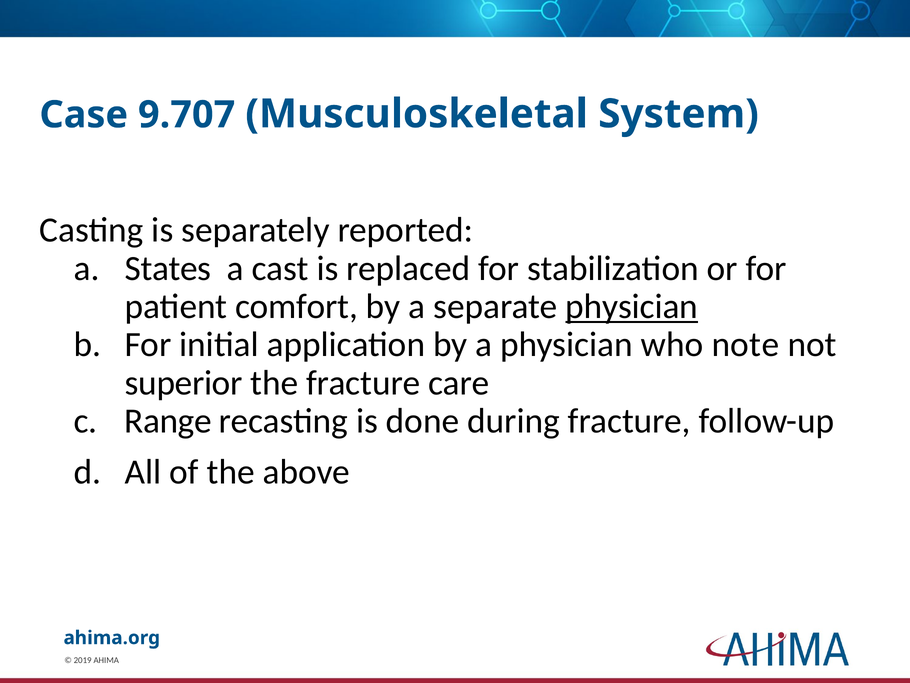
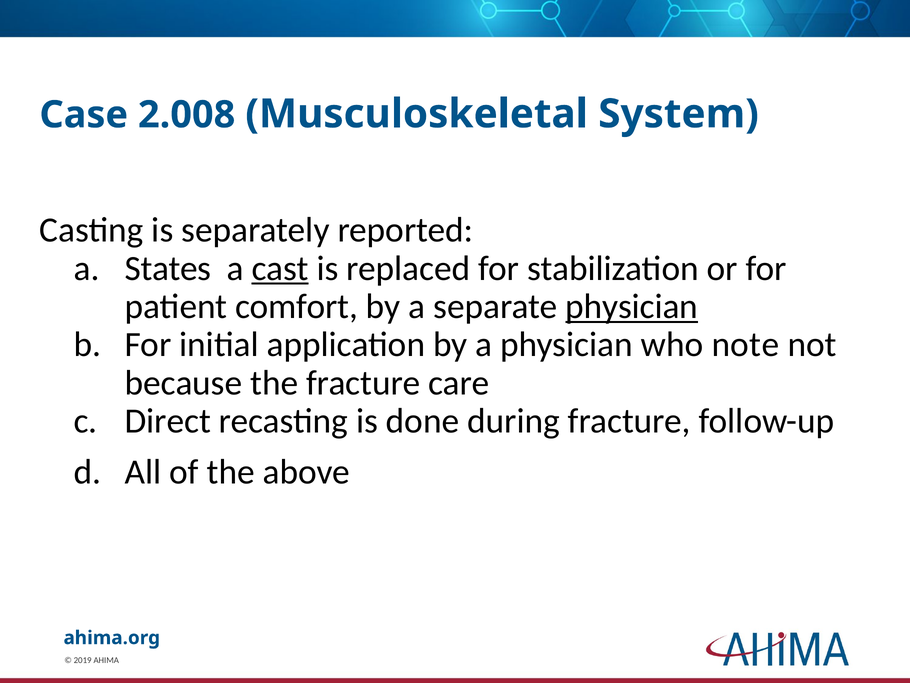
9.707: 9.707 -> 2.008 (187, 115)
cast underline: none -> present (280, 268)
superior: superior -> because (184, 383)
Range: Range -> Direct (168, 421)
